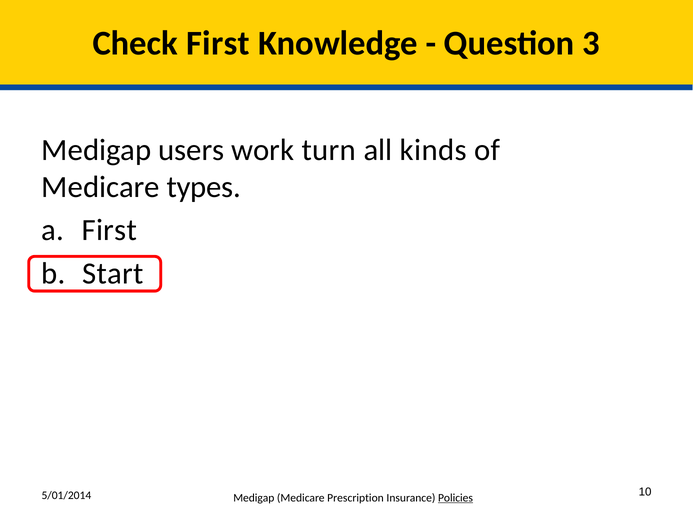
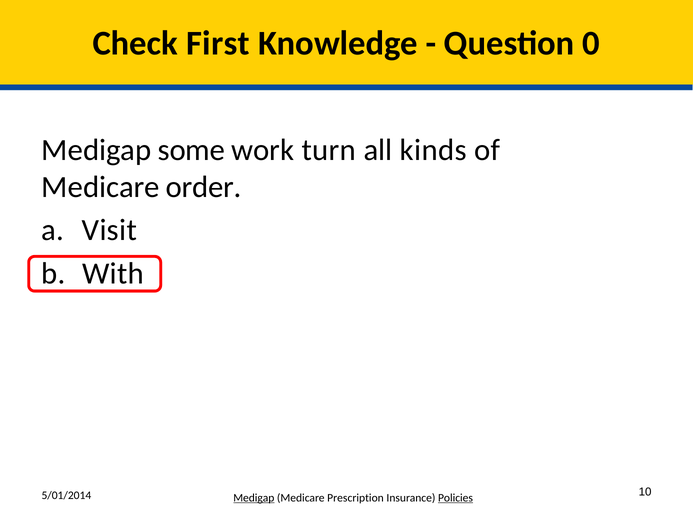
3: 3 -> 0 (591, 43)
users: users -> some (191, 150)
types: types -> order (204, 187)
First: First -> Visit (109, 230)
Start: Start -> With (113, 273)
Medigap underline: none -> present (254, 498)
